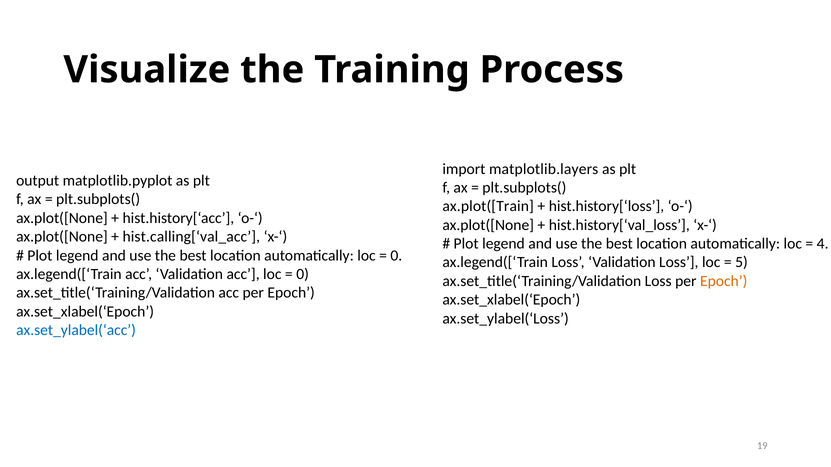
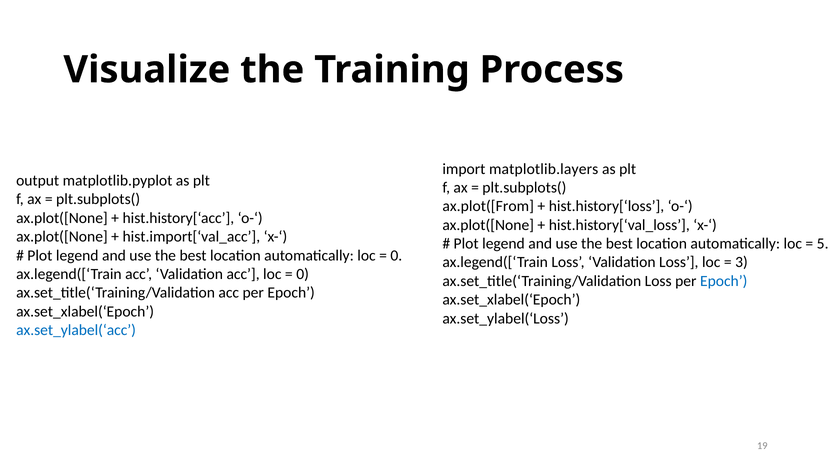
ax.plot([Train: ax.plot([Train -> ax.plot([From (488, 206)
hist.calling[‘val_acc: hist.calling[‘val_acc -> hist.import[‘val_acc (191, 237)
4: 4 -> 5 (823, 244)
5: 5 -> 3 (741, 263)
Epoch colour: orange -> blue (724, 281)
